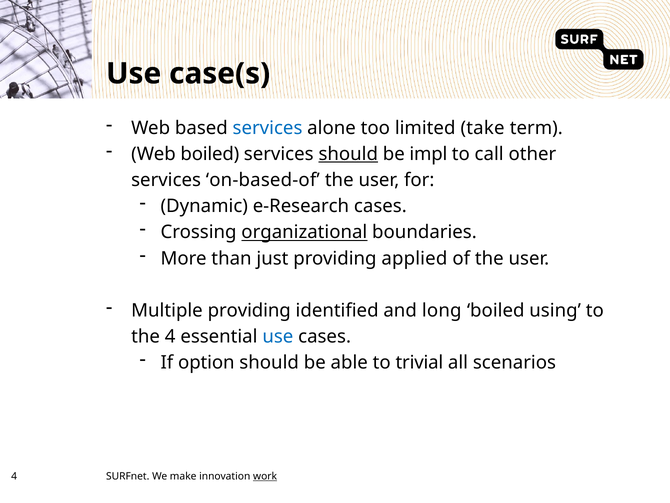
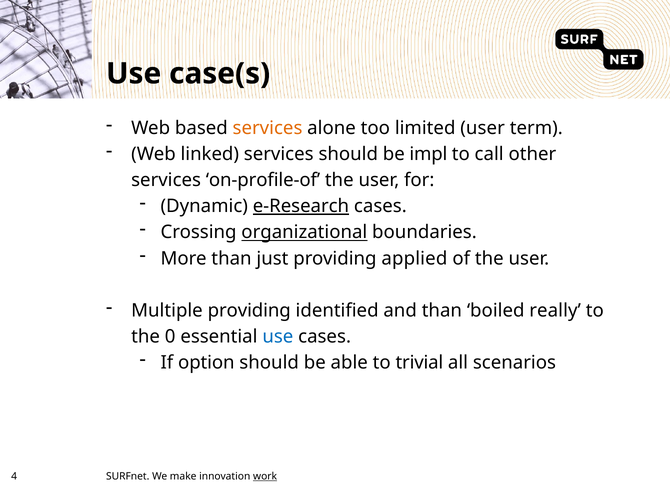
services colour: blue -> orange (268, 128)
limited take: take -> user (483, 128)
Web boiled: boiled -> linked (210, 154)
should underline: present -> none (348, 154)
on-based-of: on-based-of -> on-profile-of (263, 180)
e-Research underline: none -> present (301, 206)
and long: long -> than (442, 310)
using: using -> really (555, 310)
the 4: 4 -> 0 (170, 336)
